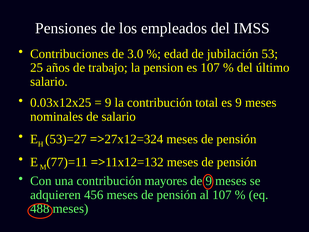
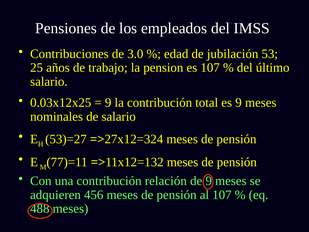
mayores: mayores -> relación (166, 181)
